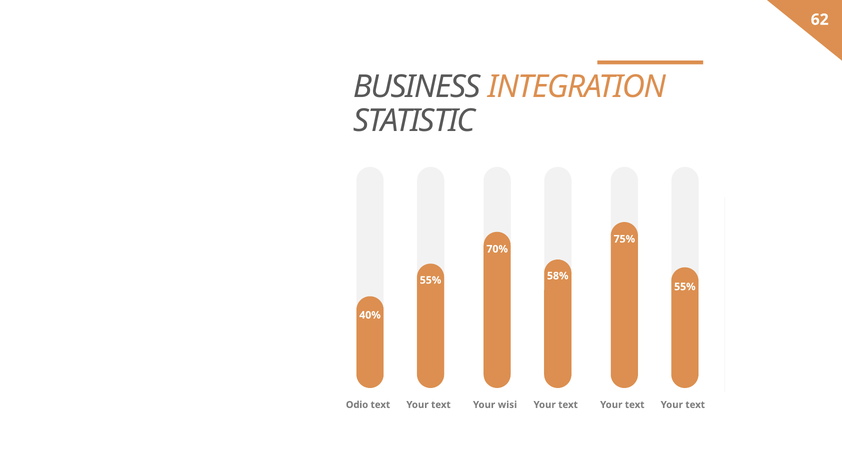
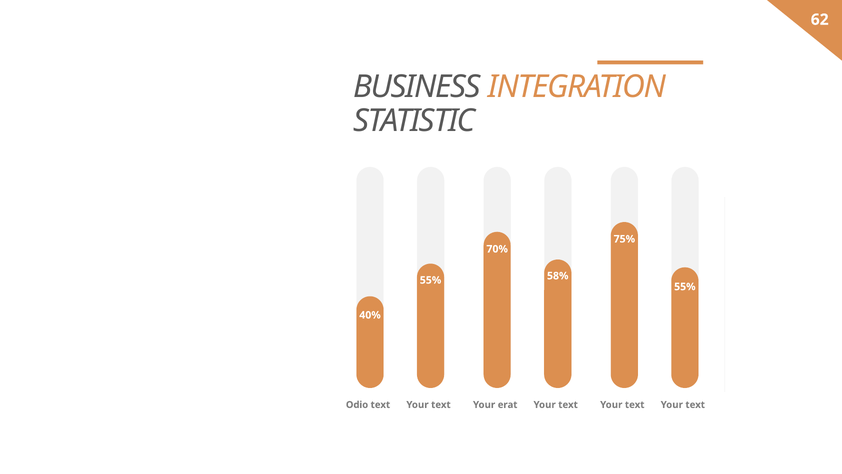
wisi: wisi -> erat (508, 404)
